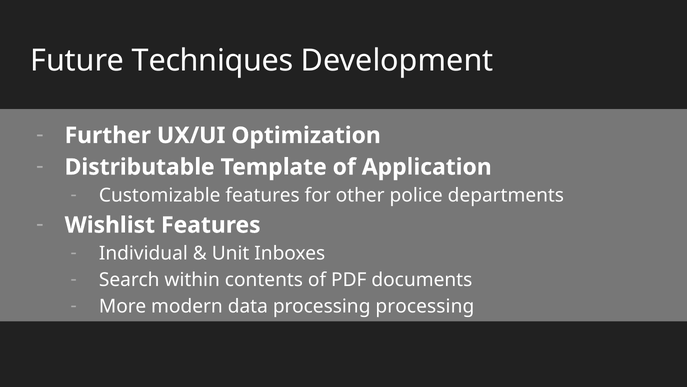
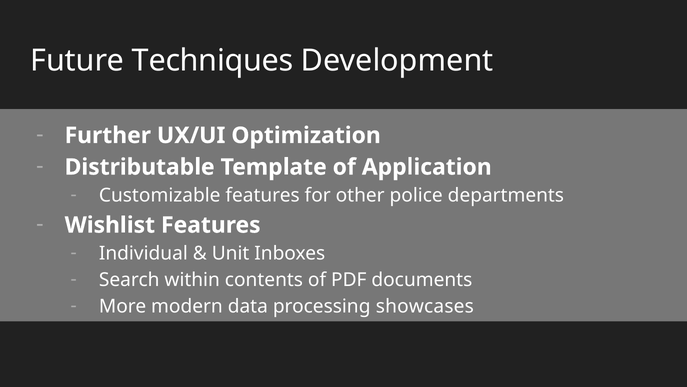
processing processing: processing -> showcases (425, 306)
